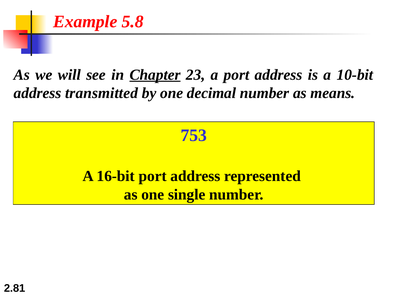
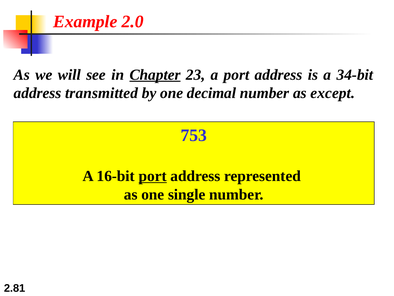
5.8: 5.8 -> 2.0 (133, 22)
10-bit: 10-bit -> 34-bit (355, 75)
means: means -> except (333, 93)
port underline: none -> present (153, 176)
